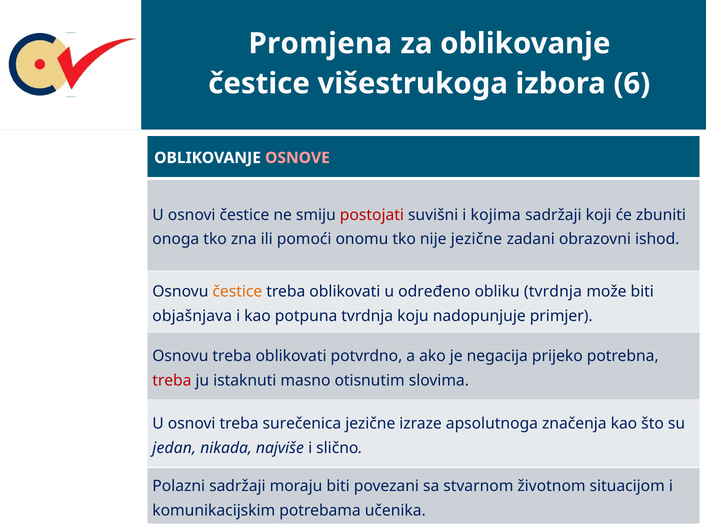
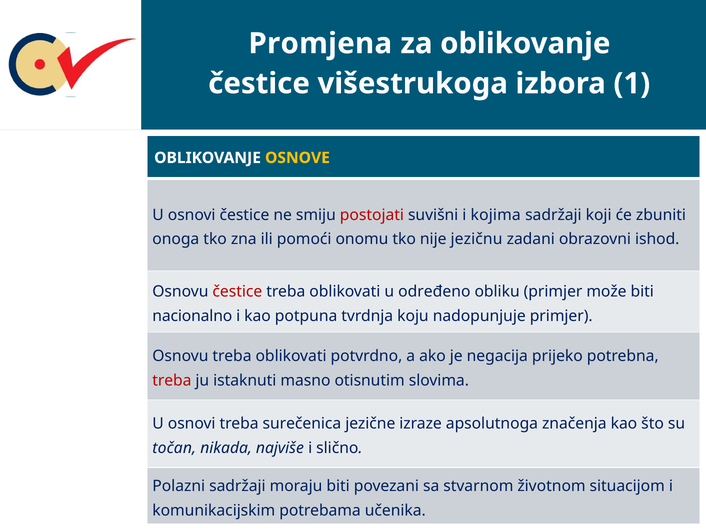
6: 6 -> 1 (632, 83)
OSNOVE colour: pink -> yellow (297, 158)
nije jezične: jezične -> jezičnu (477, 239)
čestice colour: orange -> red (237, 291)
obliku tvrdnja: tvrdnja -> primjer (553, 291)
objašnjava: objašnjava -> nacionalno (192, 316)
jedan: jedan -> točan (174, 448)
